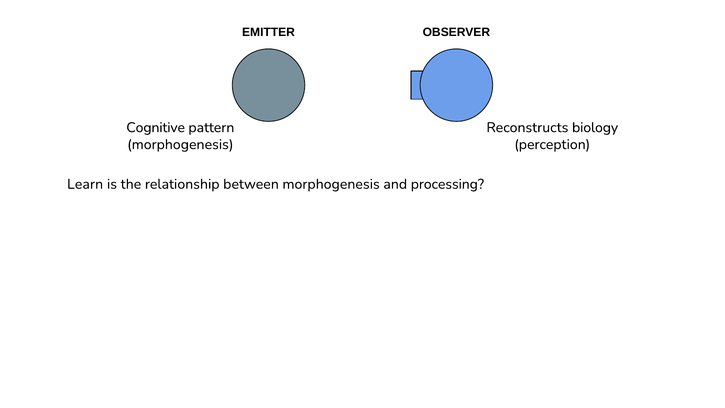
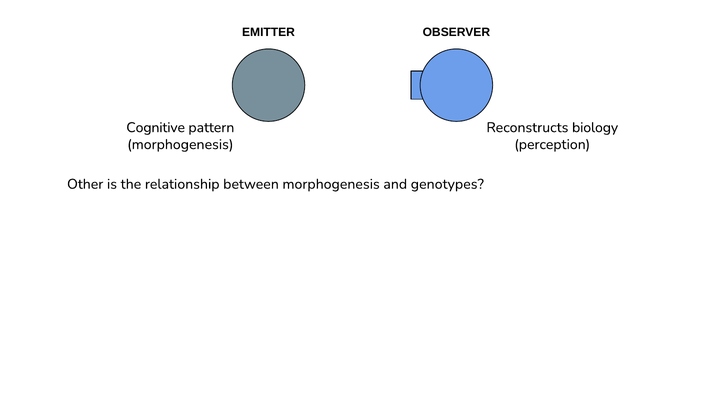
Learn: Learn -> Other (85, 184)
processing: processing -> genotypes (447, 184)
